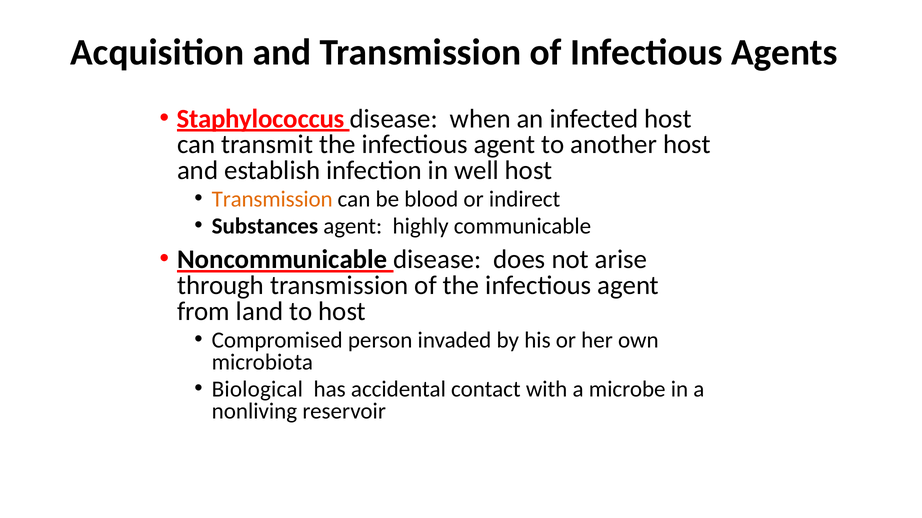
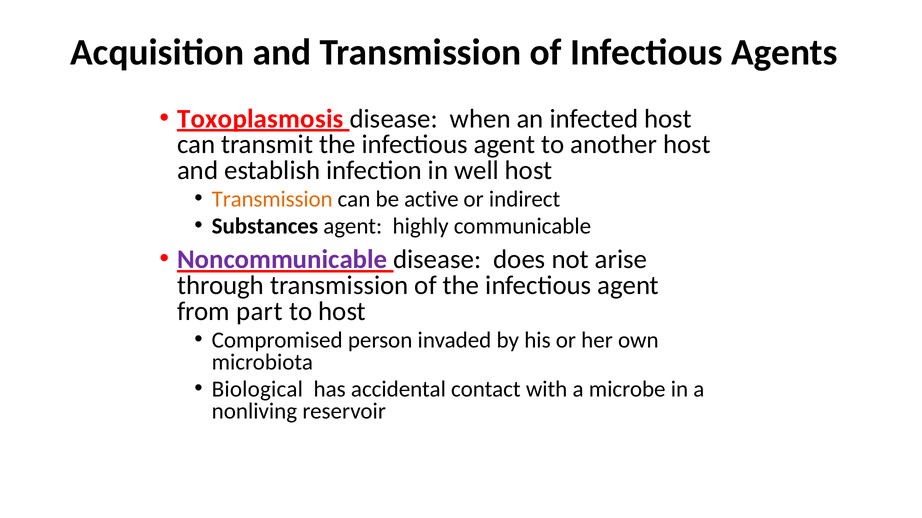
Staphylococcus: Staphylococcus -> Toxoplasmosis (260, 119)
blood: blood -> active (431, 200)
Noncommunicable colour: black -> purple (282, 260)
land: land -> part (260, 312)
